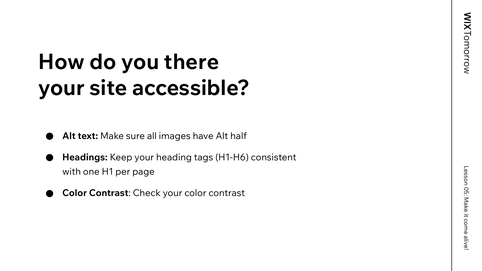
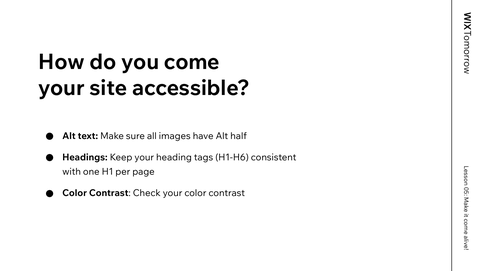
there: there -> come (192, 62)
